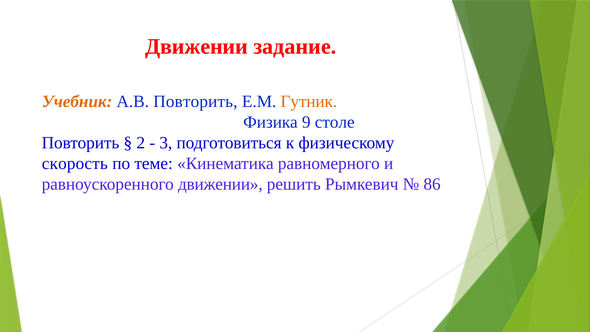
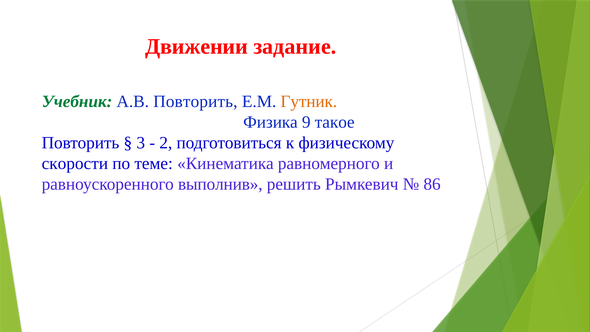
Учебник colour: orange -> green (77, 102)
столе: столе -> такое (335, 122)
2: 2 -> 3 (141, 143)
3: 3 -> 2 (166, 143)
скорость: скорость -> скорости (75, 164)
равноускоренного движении: движении -> выполнив (220, 184)
